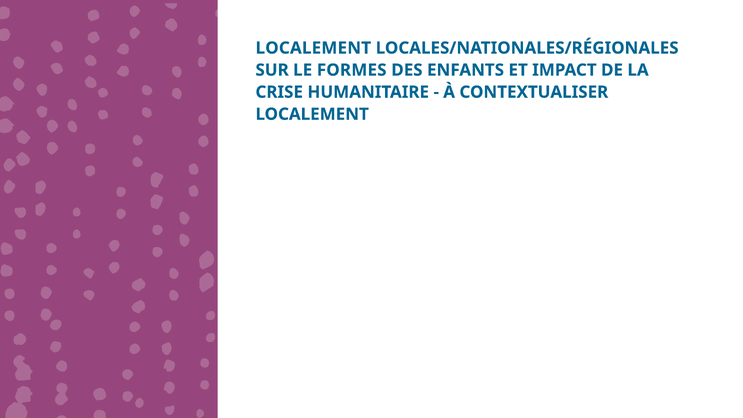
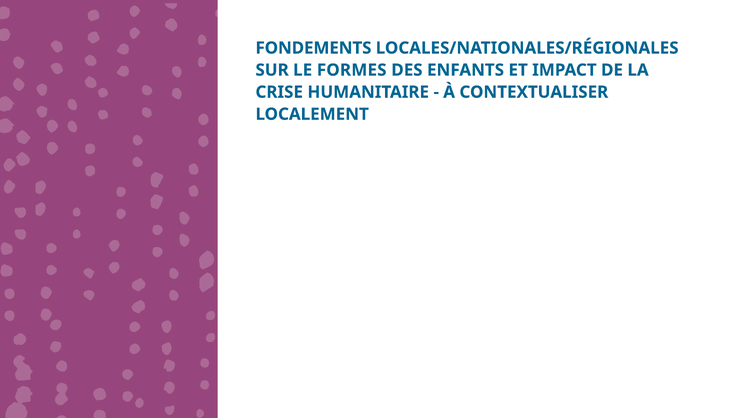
LOCALEMENT: LOCALEMENT -> FONDEMENTS (313, 48)
